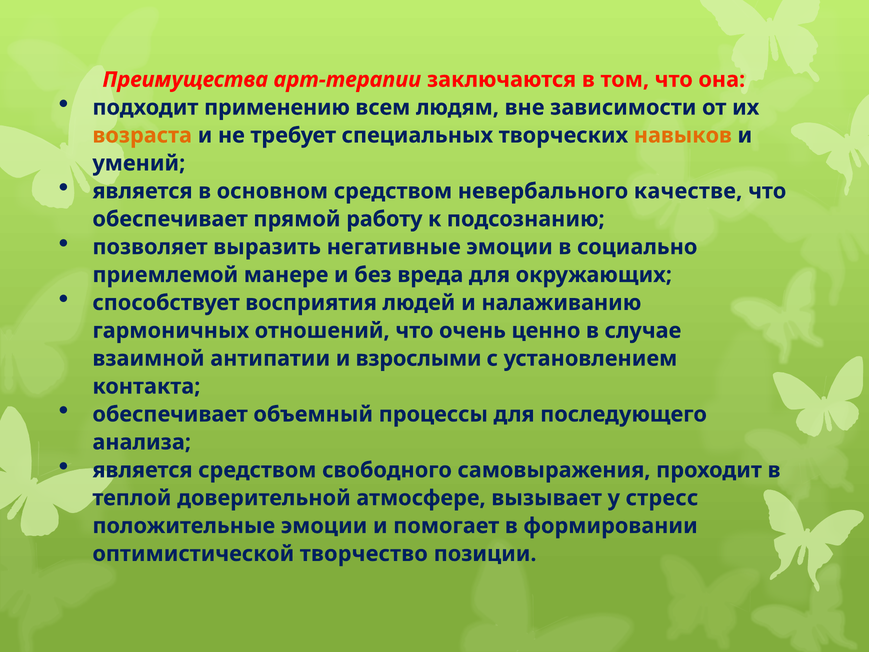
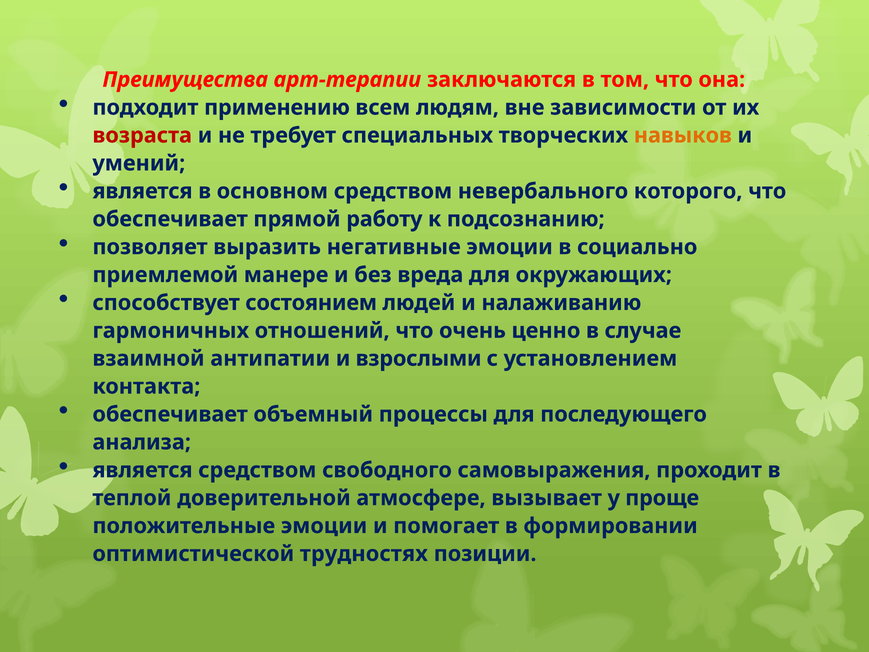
возраста colour: orange -> red (142, 135)
качестве: качестве -> которого (688, 191)
восприятия: восприятия -> состоянием (311, 303)
стресс: стресс -> проще (662, 498)
творчество: творчество -> трудностях (364, 554)
